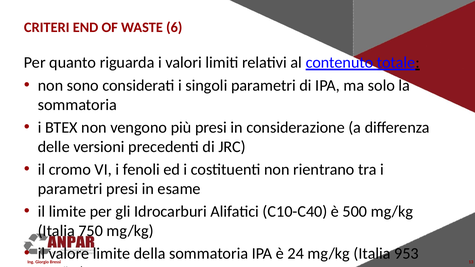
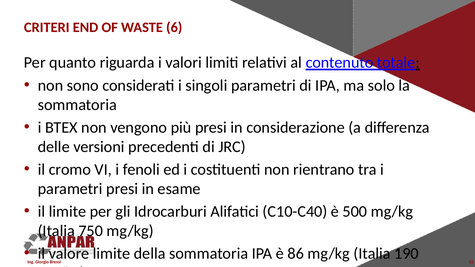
24: 24 -> 86 (296, 254)
953: 953 -> 190 (406, 254)
